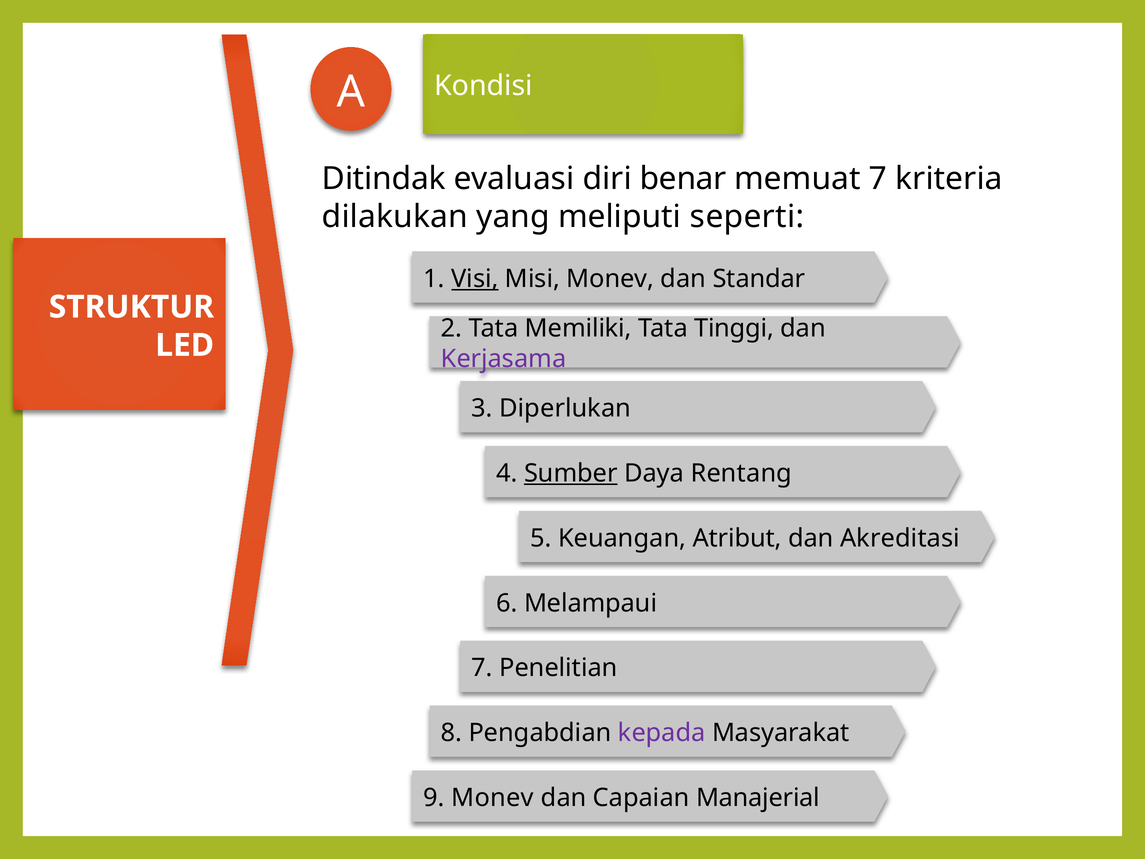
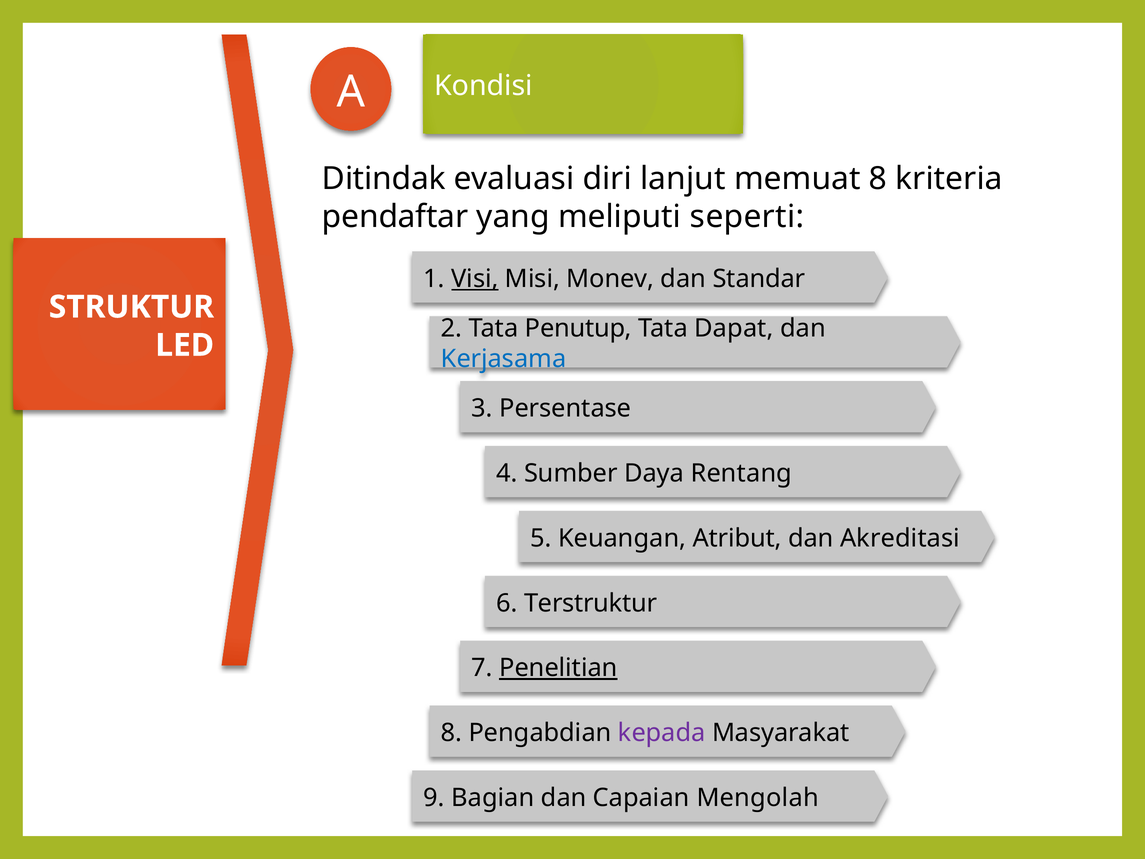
benar: benar -> lanjut (683, 179)
memuat 7: 7 -> 8 (878, 179)
dilakukan: dilakukan -> pendaftar (395, 217)
Memiliki: Memiliki -> Penutup (578, 328)
Tinggi: Tinggi -> Dapat (734, 328)
Kerjasama colour: purple -> blue (504, 359)
Diperlukan: Diperlukan -> Persentase (565, 408)
Sumber underline: present -> none (571, 473)
Melampaui: Melampaui -> Terstruktur (591, 603)
Penelitian underline: none -> present (558, 668)
9 Monev: Monev -> Bagian (493, 798)
Manajerial: Manajerial -> Mengolah (758, 798)
